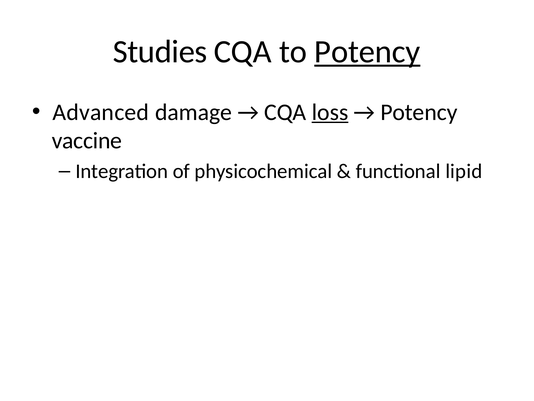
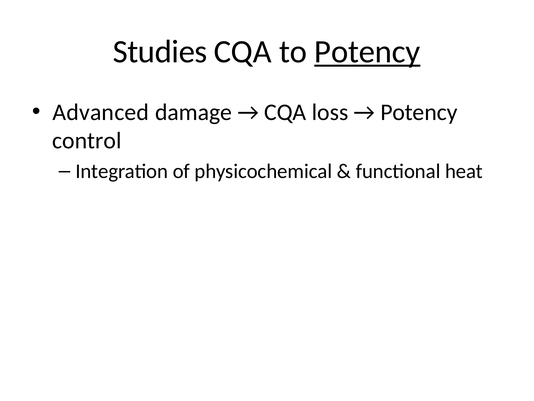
loss underline: present -> none (330, 112)
vaccine: vaccine -> control (87, 141)
lipid: lipid -> heat (464, 171)
